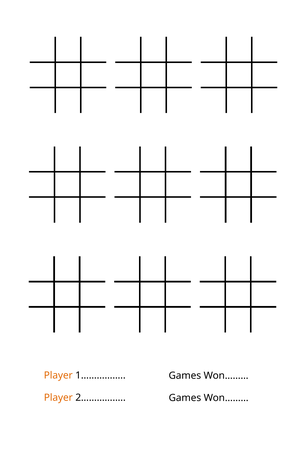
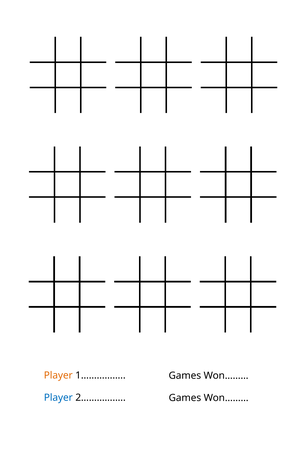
Player colour: orange -> blue (58, 398)
